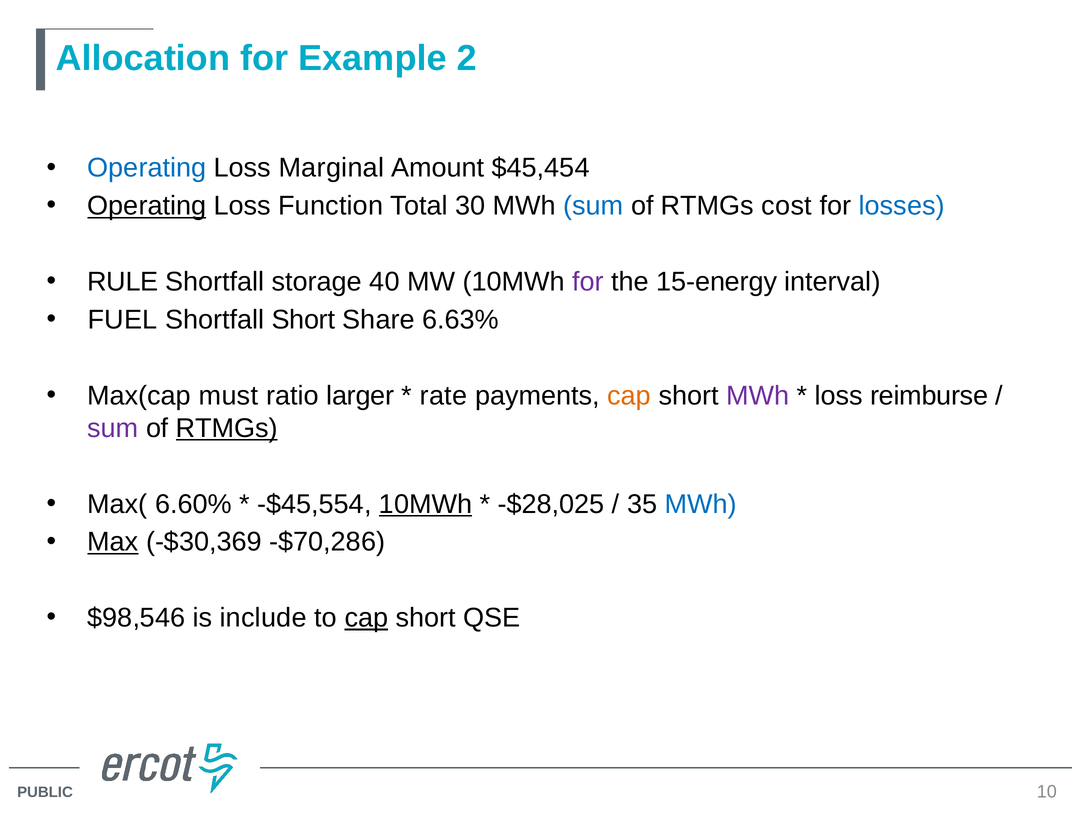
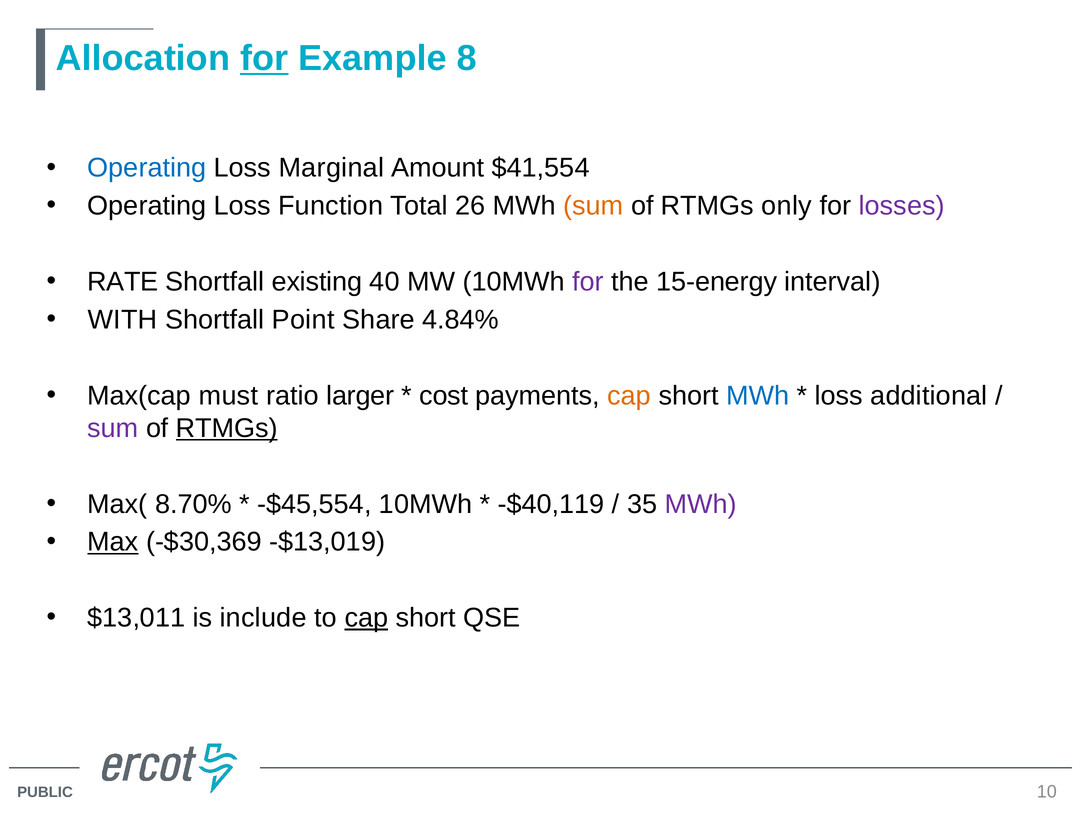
for underline: none -> present (264, 58)
2: 2 -> 8 (467, 58)
$45,454: $45,454 -> $41,554 (541, 168)
Operating underline: present -> none (147, 206)
30: 30 -> 26 (470, 206)
sum colour: blue -> orange (593, 206)
cost: cost -> only (787, 206)
losses colour: blue -> purple (902, 206)
RULE: RULE -> RATE (123, 282)
storage: storage -> existing (317, 282)
FUEL: FUEL -> WITH (123, 320)
Shortfall Short: Short -> Point (303, 320)
6.63%: 6.63% -> 4.84% (460, 320)
rate: rate -> cost (444, 395)
MWh colour: purple -> blue (758, 395)
reimburse: reimburse -> additional (929, 395)
6.60%: 6.60% -> 8.70% (193, 504)
10MWh underline: present -> none (426, 504)
-$28,025: -$28,025 -> -$40,119 (551, 504)
MWh colour: blue -> purple (701, 504)
-$70,286: -$70,286 -> -$13,019 (327, 542)
$98,546: $98,546 -> $13,011 (136, 617)
